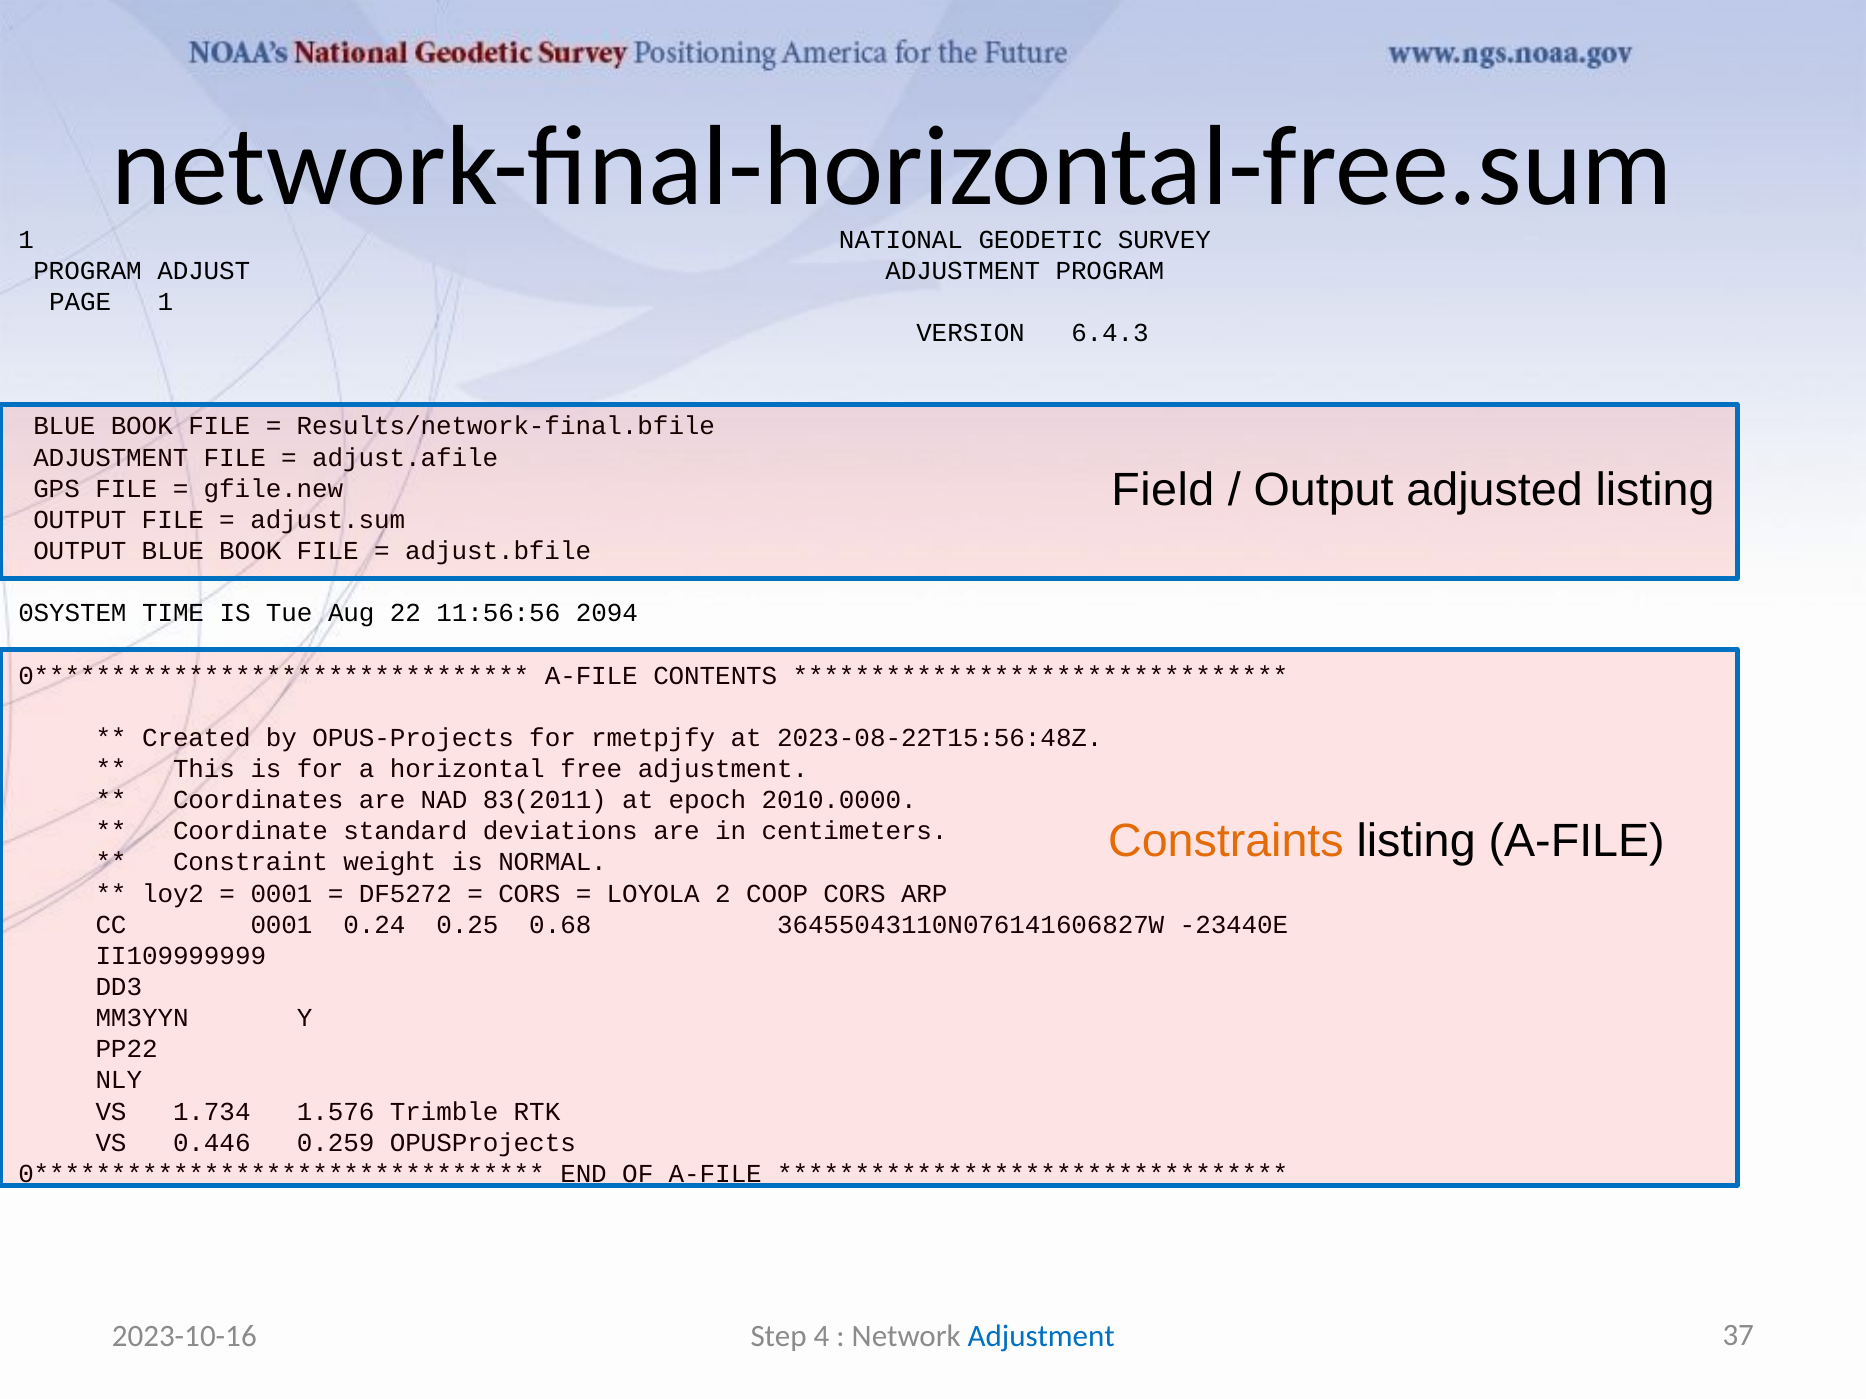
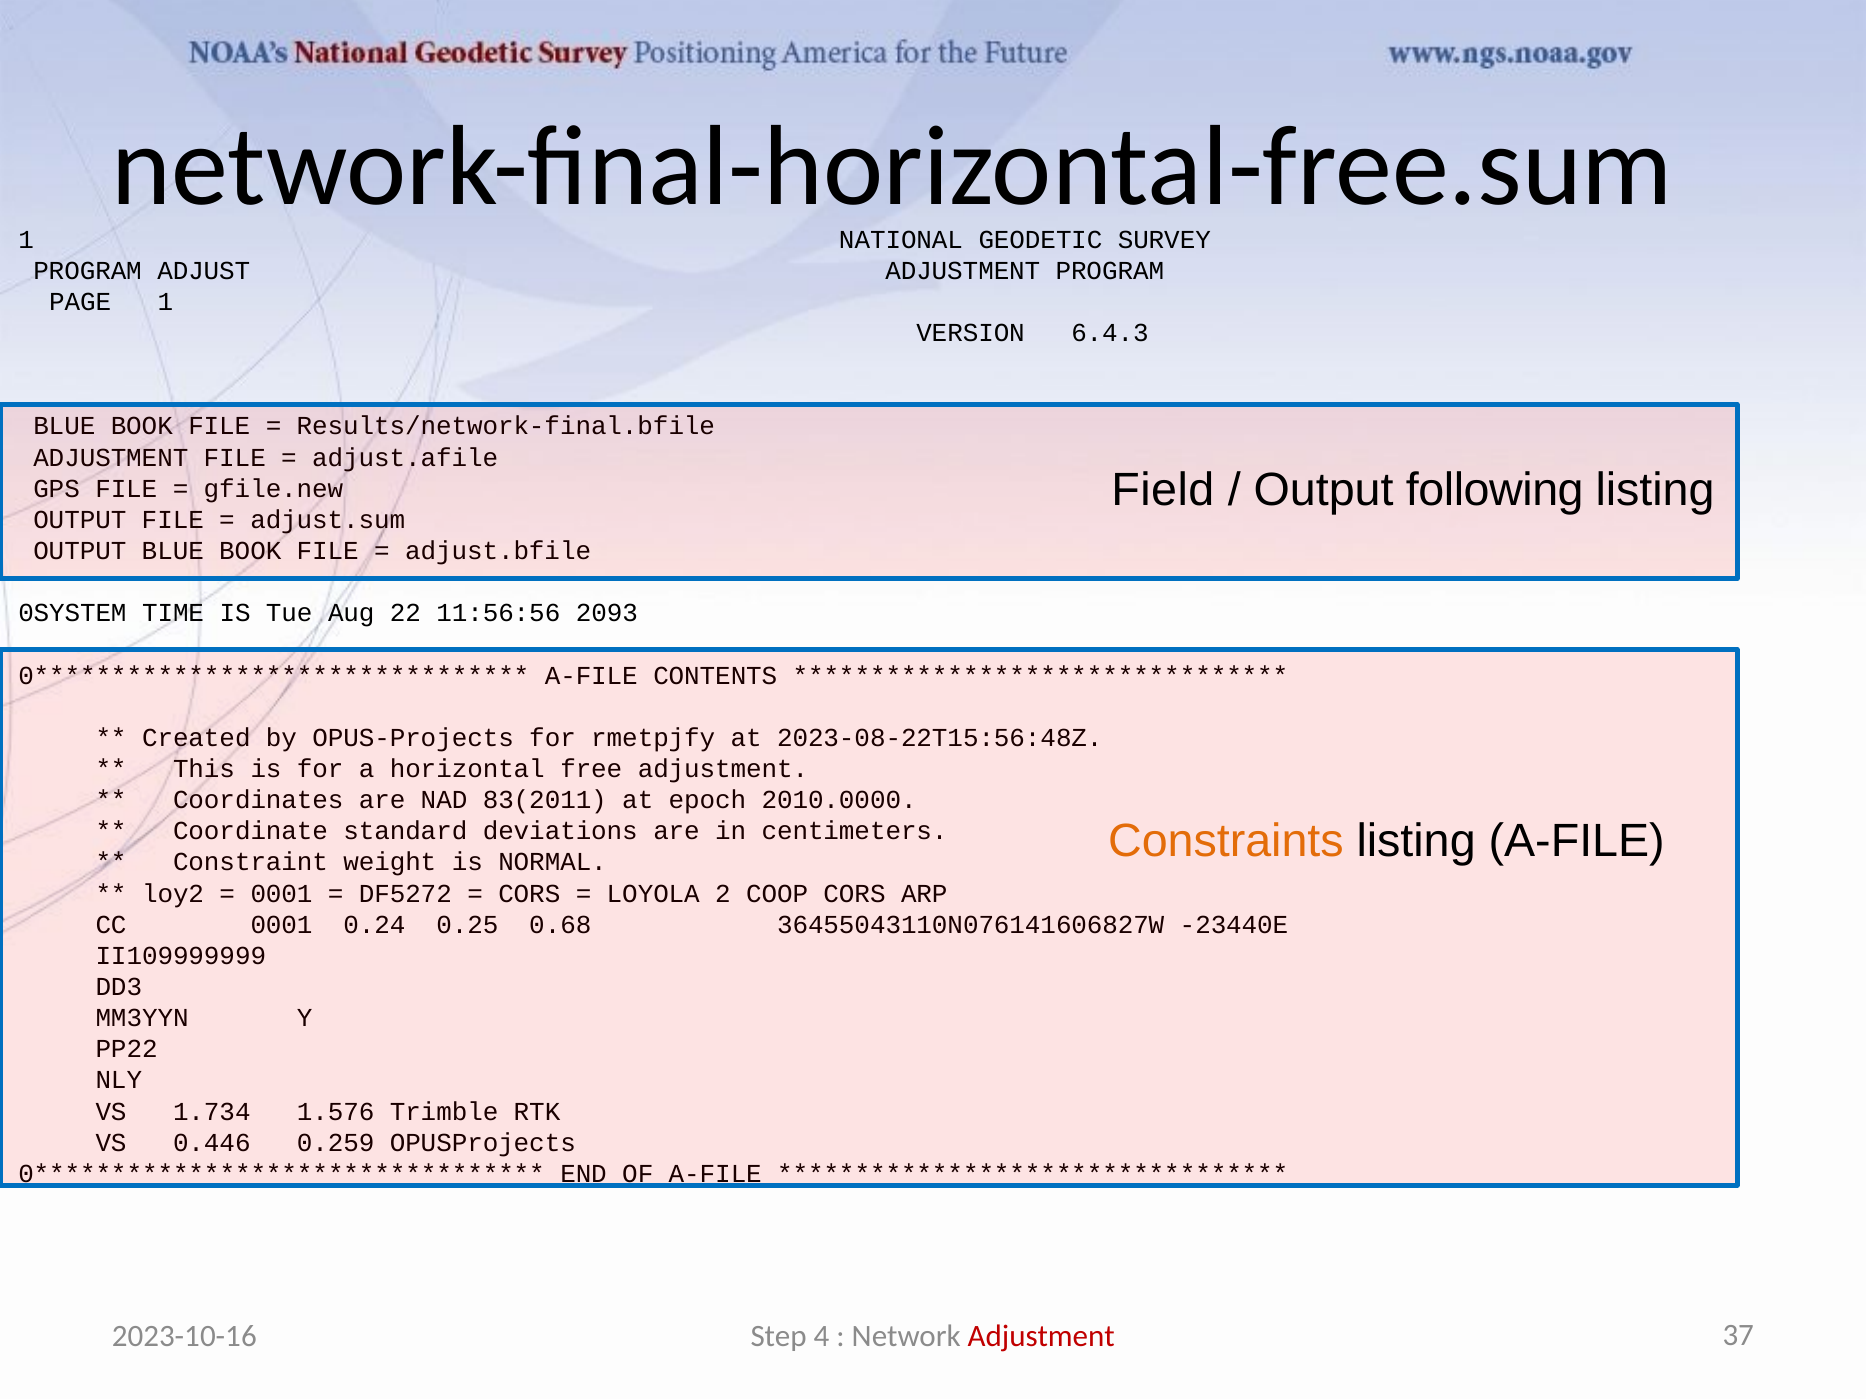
adjusted: adjusted -> following (1495, 491)
2094: 2094 -> 2093 (607, 613)
Adjustment colour: blue -> red (1041, 1336)
